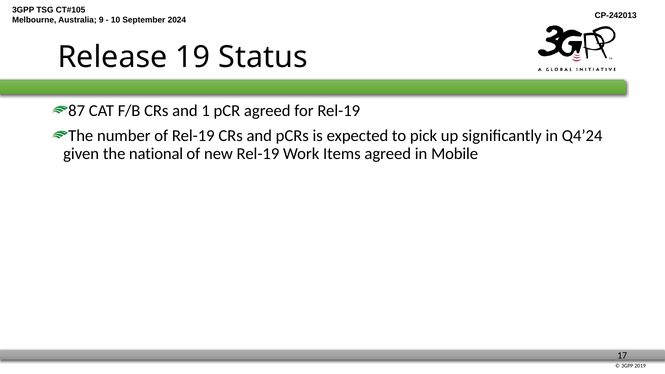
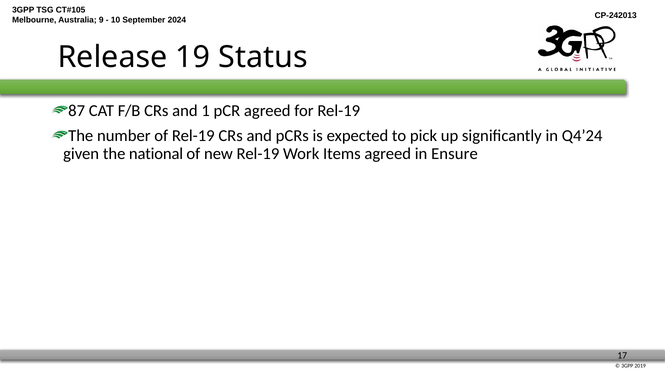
Mobile: Mobile -> Ensure (454, 154)
